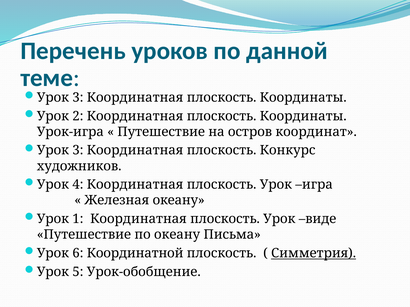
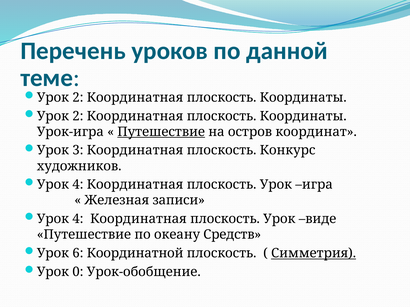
3: 3 -> 2 (78, 98)
Путешествие underline: none -> present (161, 132)
Железная океану: океану -> записи (179, 201)
1: 1 -> 4 (78, 219)
Письма: Письма -> Средств (232, 235)
5: 5 -> 0 (78, 272)
